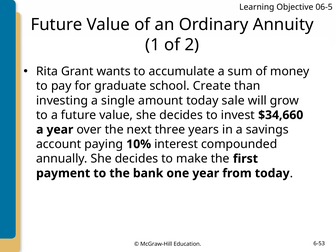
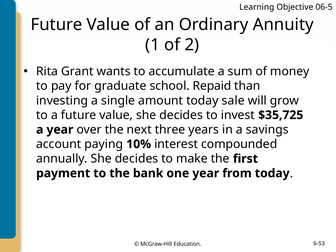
Create: Create -> Repaid (212, 86)
$34,660: $34,660 -> $35,725 (281, 115)
